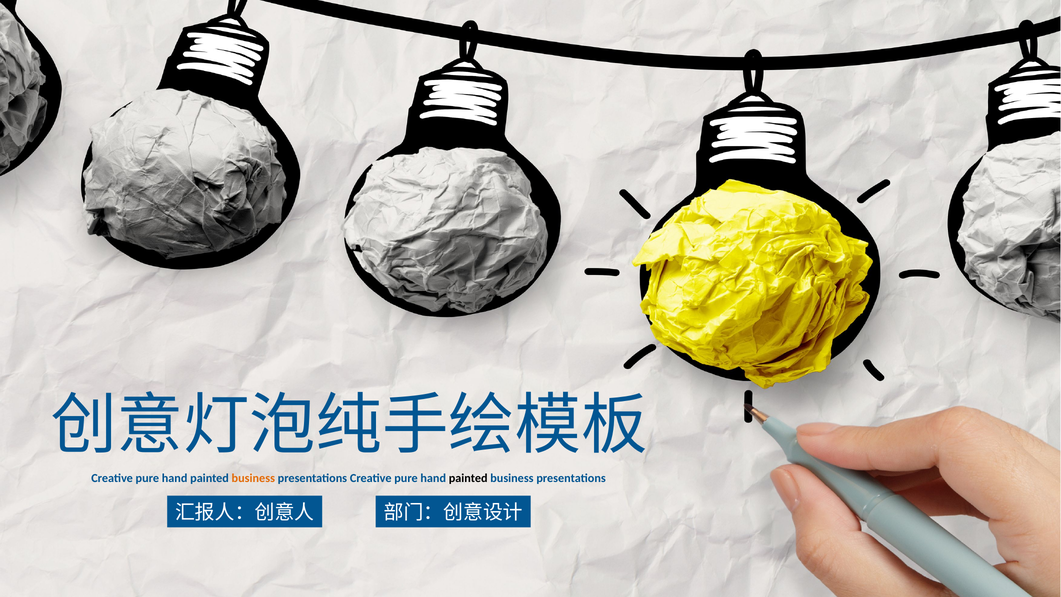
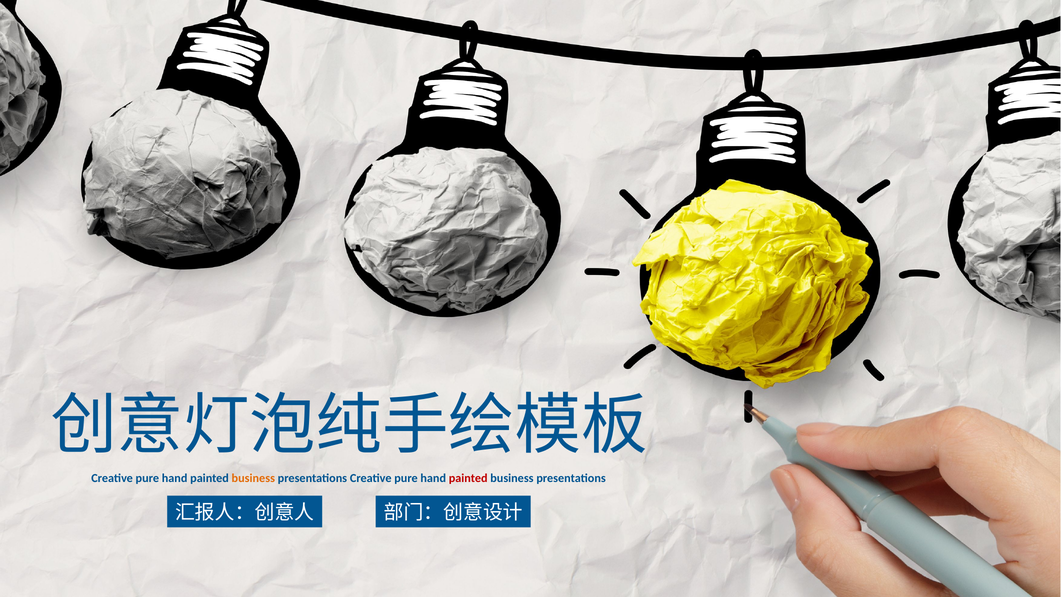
painted colour: black -> red (468, 478)
